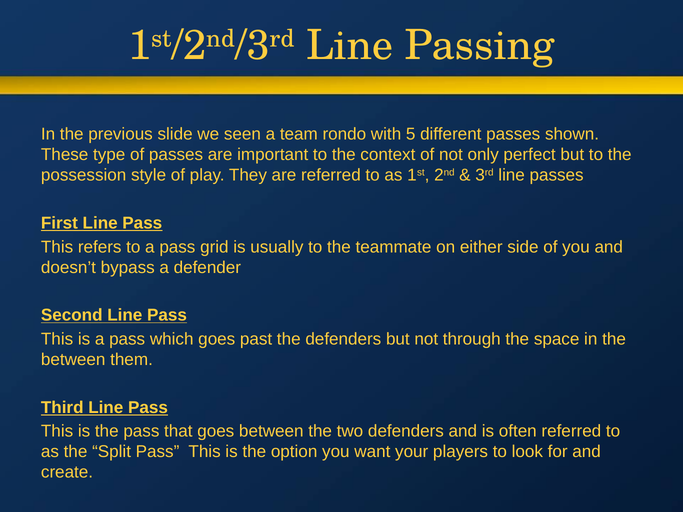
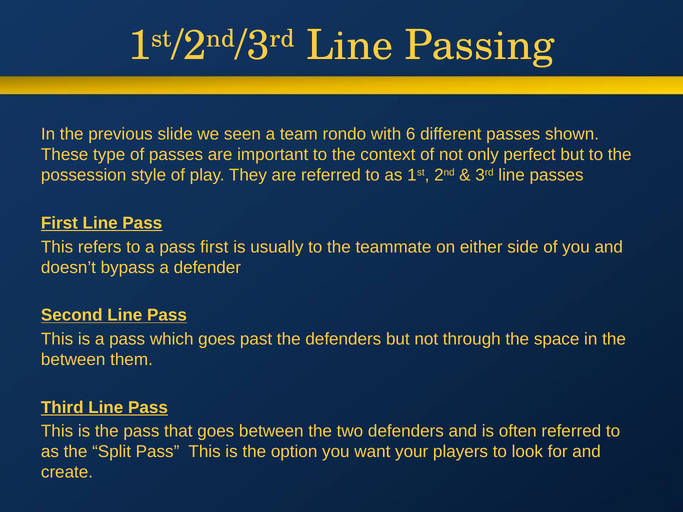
5: 5 -> 6 (411, 134)
pass grid: grid -> first (214, 247)
